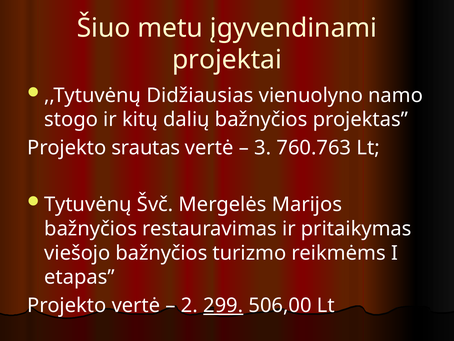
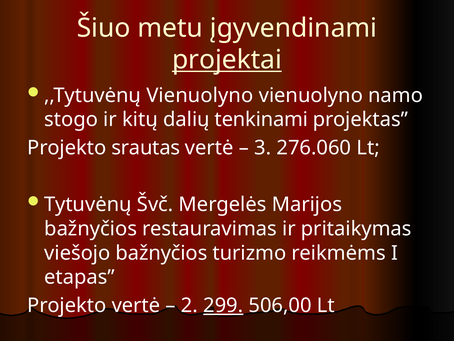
projektai underline: none -> present (227, 60)
,,Tytuvėnų Didžiausias: Didžiausias -> Vienuolyno (200, 95)
dalių bažnyčios: bažnyčios -> tenkinami (261, 119)
760.763: 760.763 -> 276.060 (314, 148)
